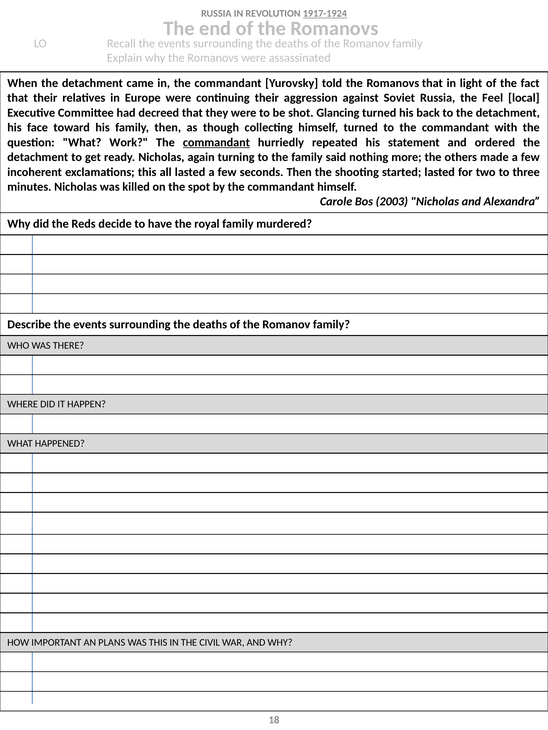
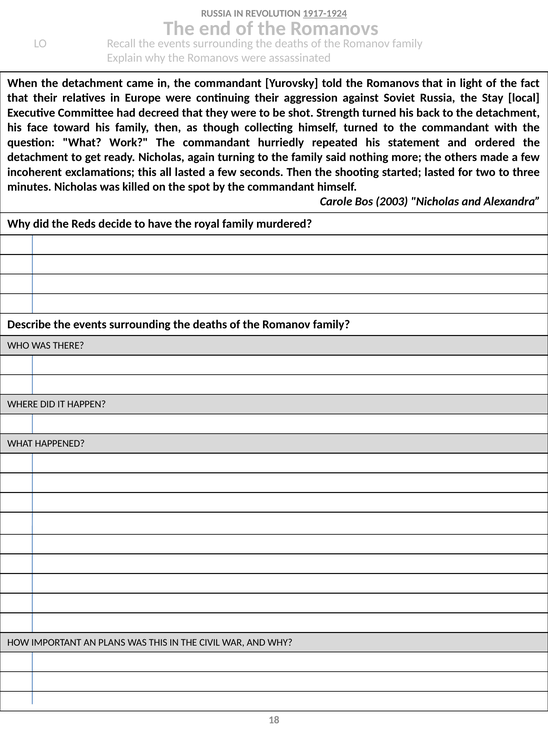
Feel: Feel -> Stay (493, 98)
Glancing: Glancing -> Strength (338, 113)
commandant underline: present -> none (216, 142)
